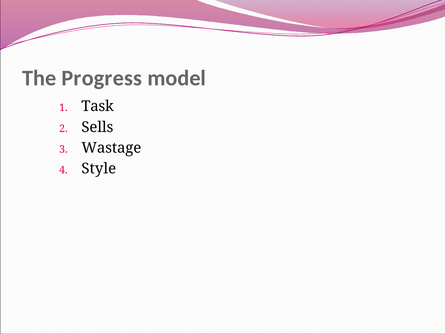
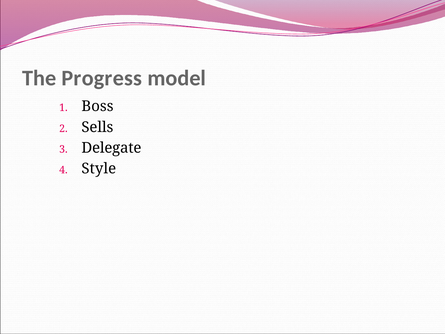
Task: Task -> Boss (97, 106)
Wastage: Wastage -> Delegate (111, 148)
